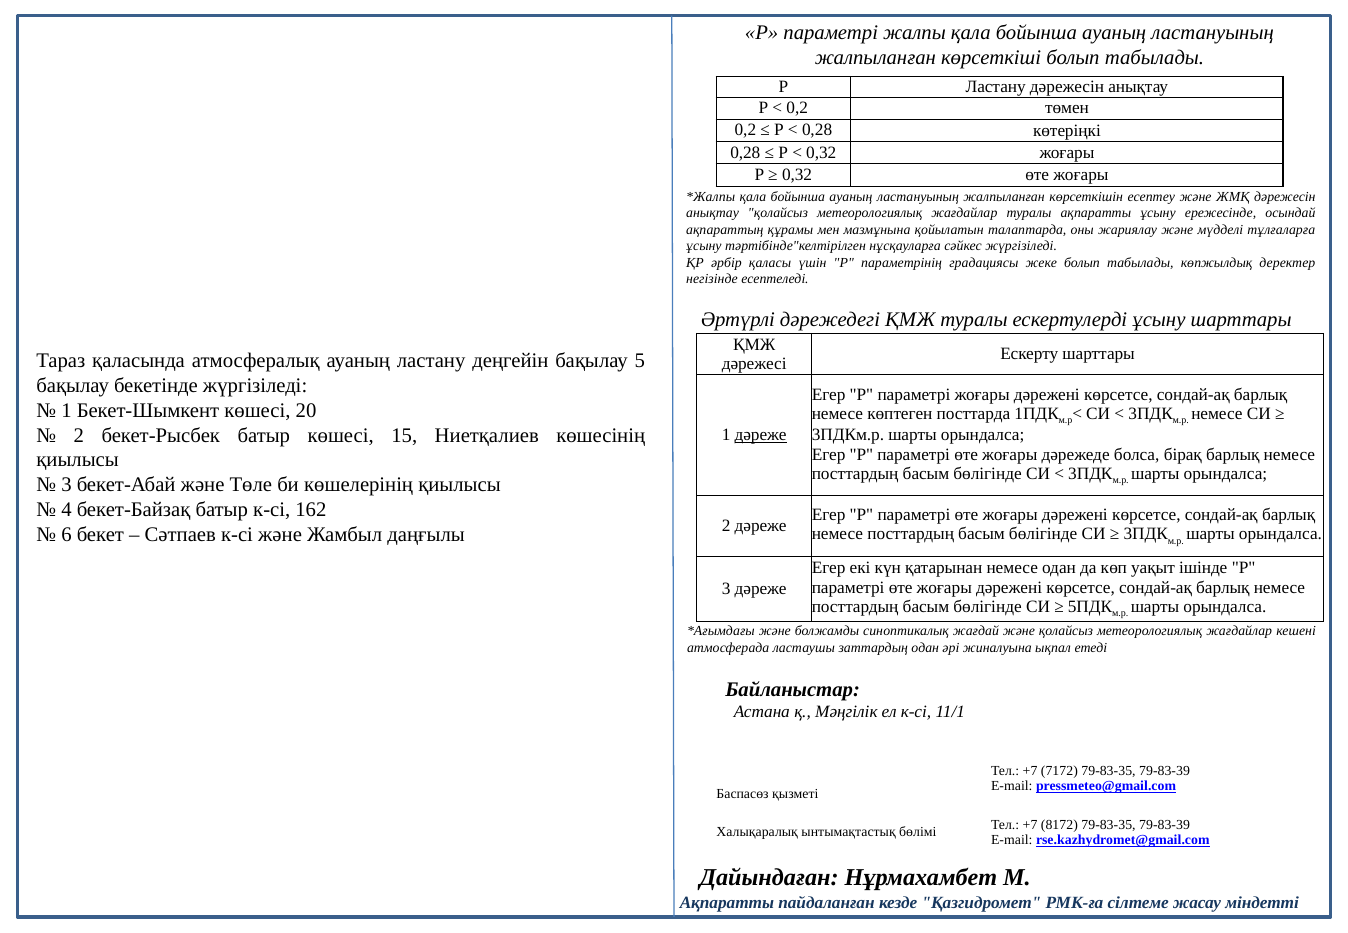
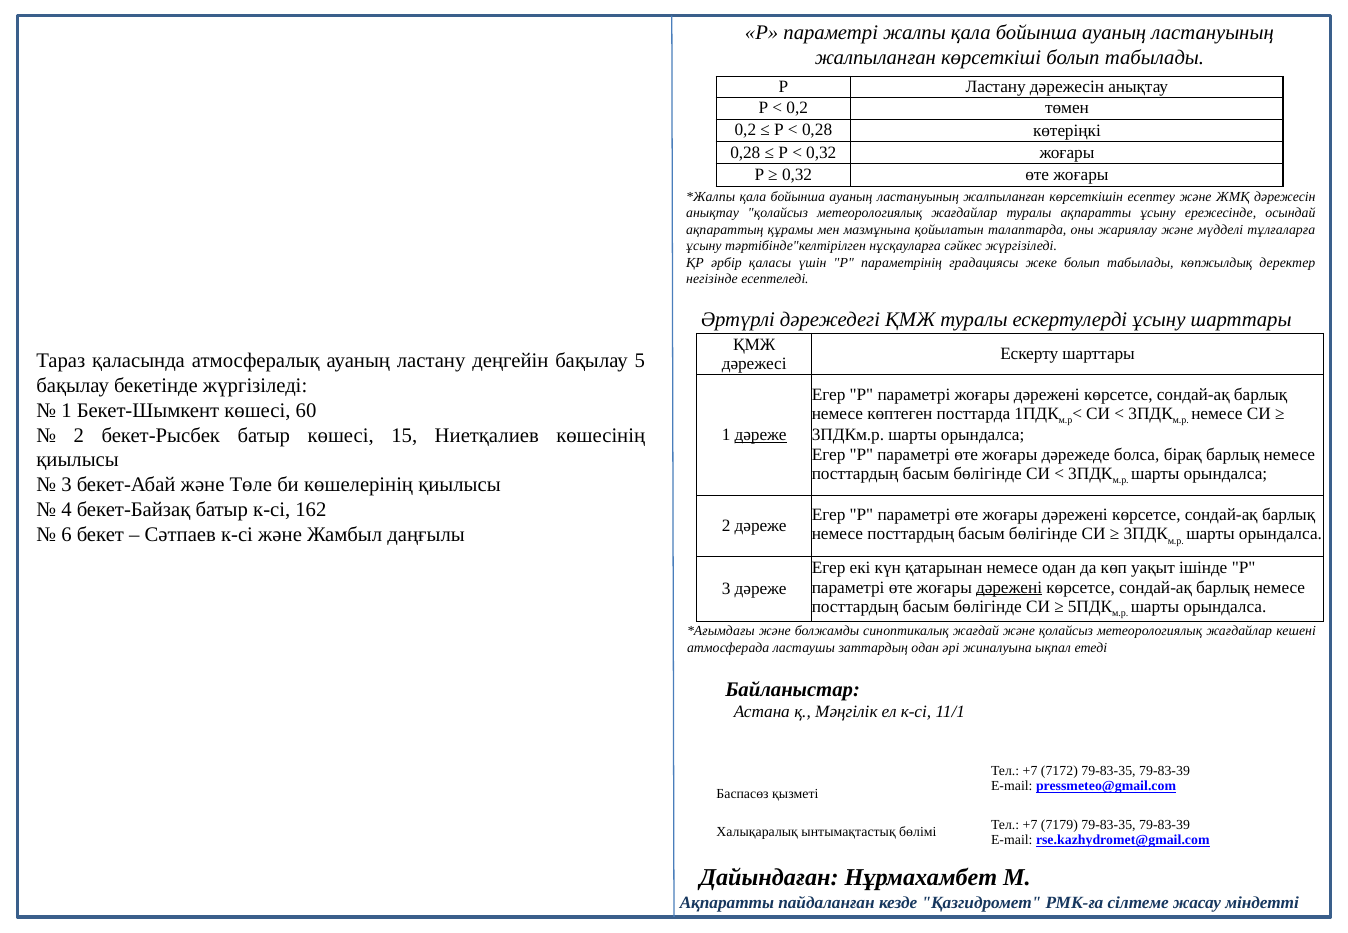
20: 20 -> 60 (306, 410)
дәрежені underline: none -> present (1009, 587)
8172: 8172 -> 7179 (1059, 825)
